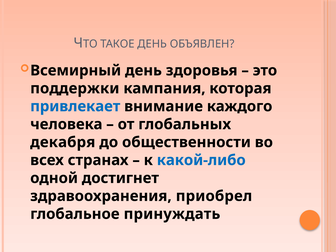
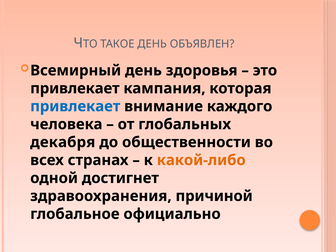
поддержки: поддержки -> привлекает (75, 88)
какой-либо colour: blue -> orange (201, 160)
приобрел: приобрел -> причиной (214, 196)
принуждать: принуждать -> официально (172, 214)
